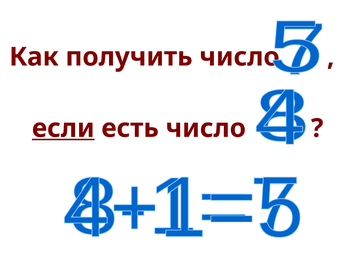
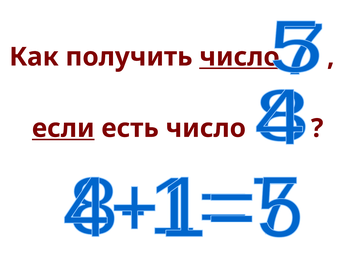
число underline: none -> present (240, 57)
